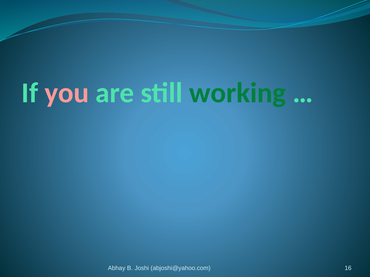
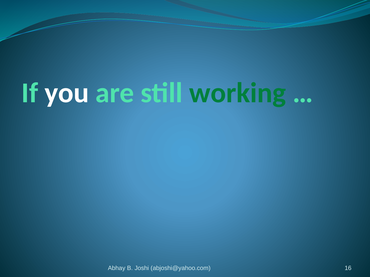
you colour: pink -> white (67, 93)
